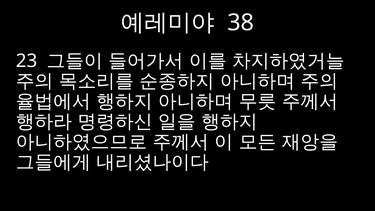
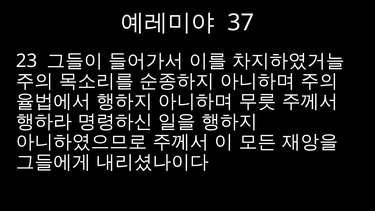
38: 38 -> 37 (241, 23)
